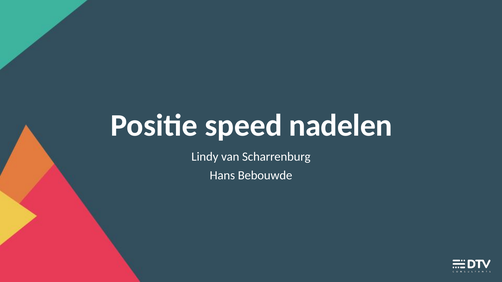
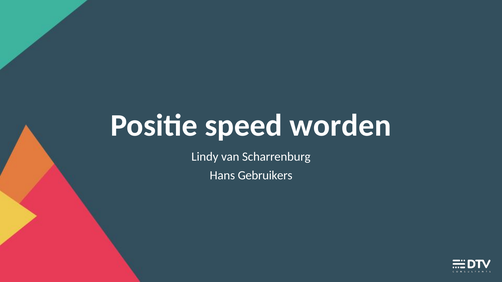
nadelen: nadelen -> worden (340, 125)
Bebouwde: Bebouwde -> Gebruikers (265, 176)
